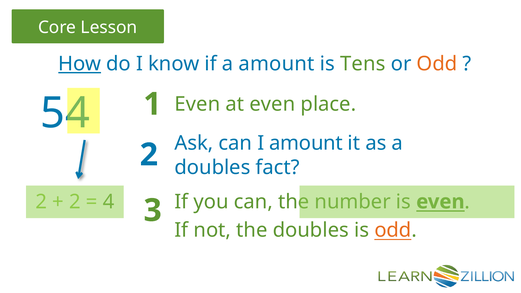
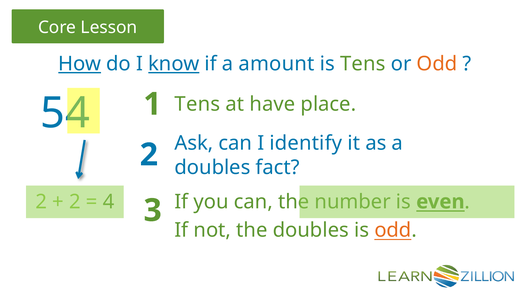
know underline: none -> present (174, 64)
Even: Even -> Tens (197, 104)
at even: even -> have (272, 104)
I amount: amount -> identify (306, 143)
